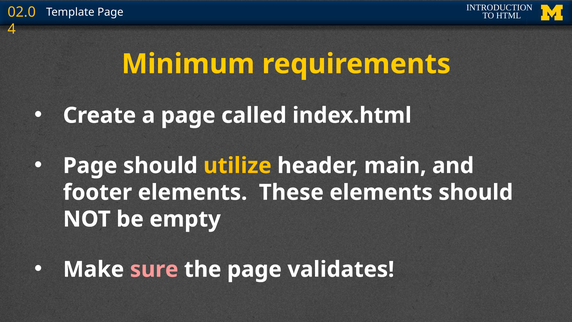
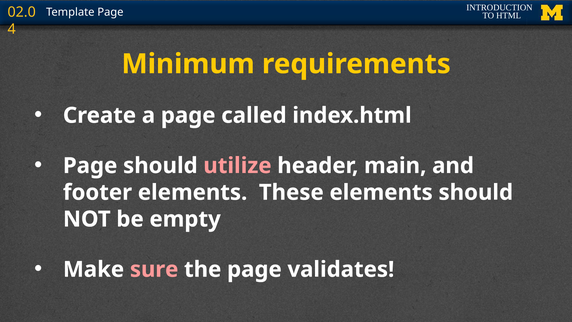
utilize colour: yellow -> pink (237, 166)
